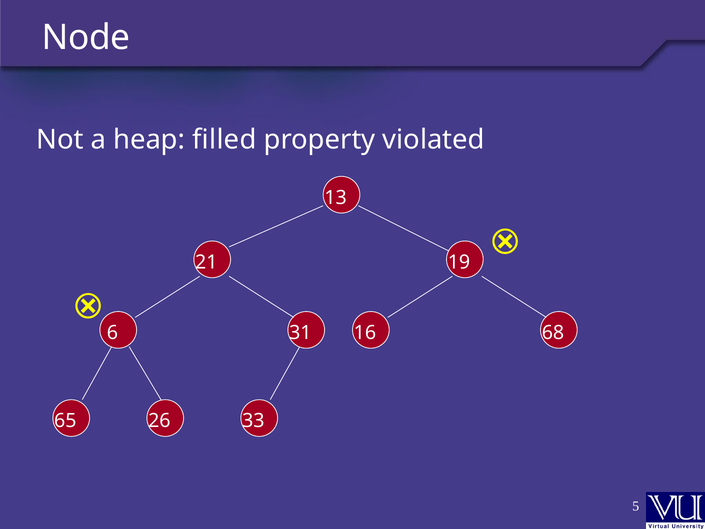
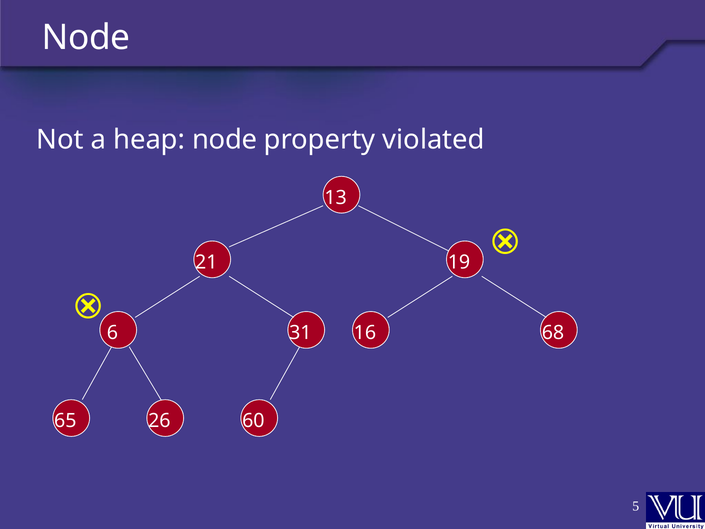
heap filled: filled -> node (225, 139)
33: 33 -> 60 (253, 421)
